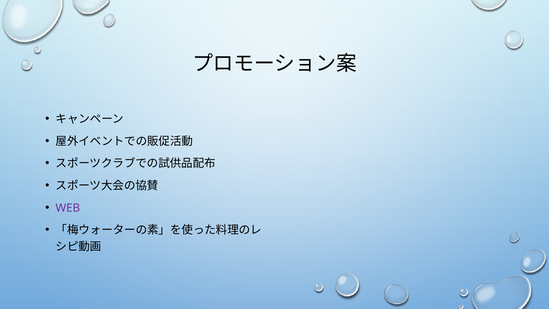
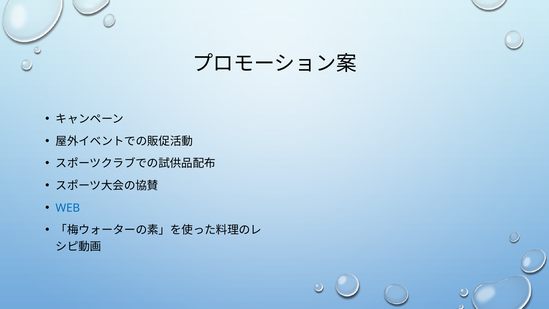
WEB colour: purple -> blue (68, 208)
